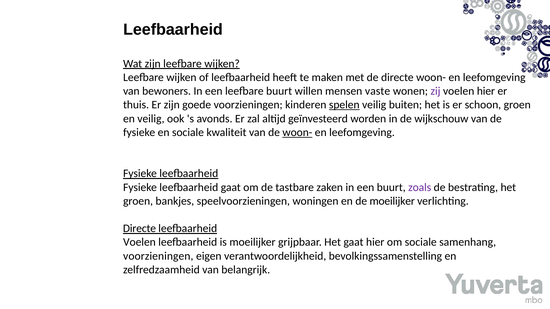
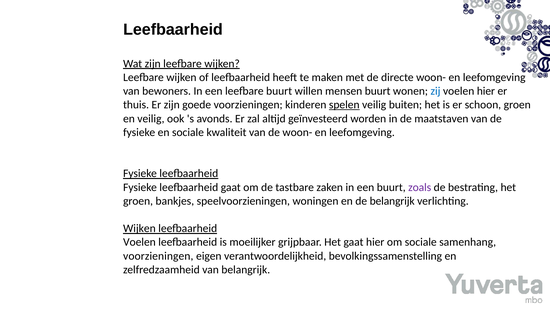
mensen vaste: vaste -> buurt (378, 91)
zij colour: purple -> blue (435, 91)
wijkschouw: wijkschouw -> maatstaven (441, 119)
woon- underline: present -> none (297, 132)
de moeilijker: moeilijker -> belangrijk (392, 201)
Directe: Directe -> Wijken (139, 229)
